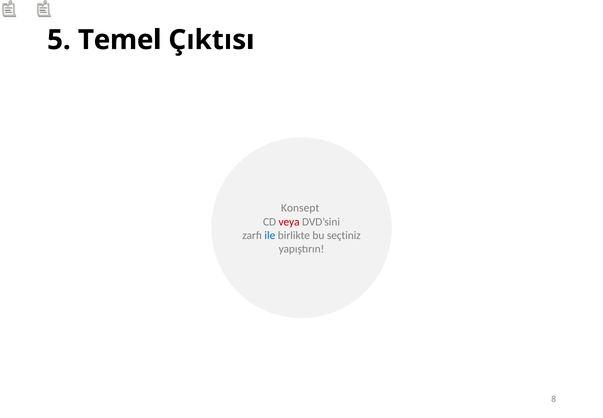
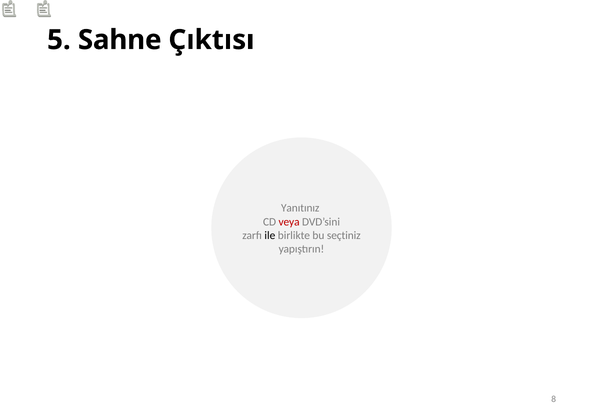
Temel: Temel -> Sahne (120, 40)
Konsept: Konsept -> Yanıtınız (300, 208)
ile colour: blue -> black (270, 235)
